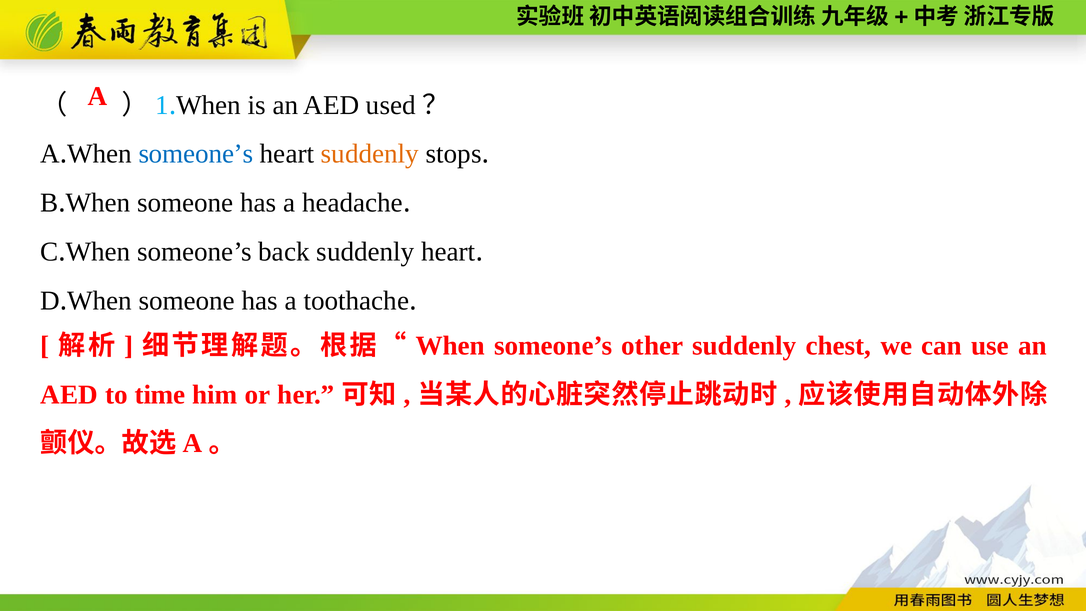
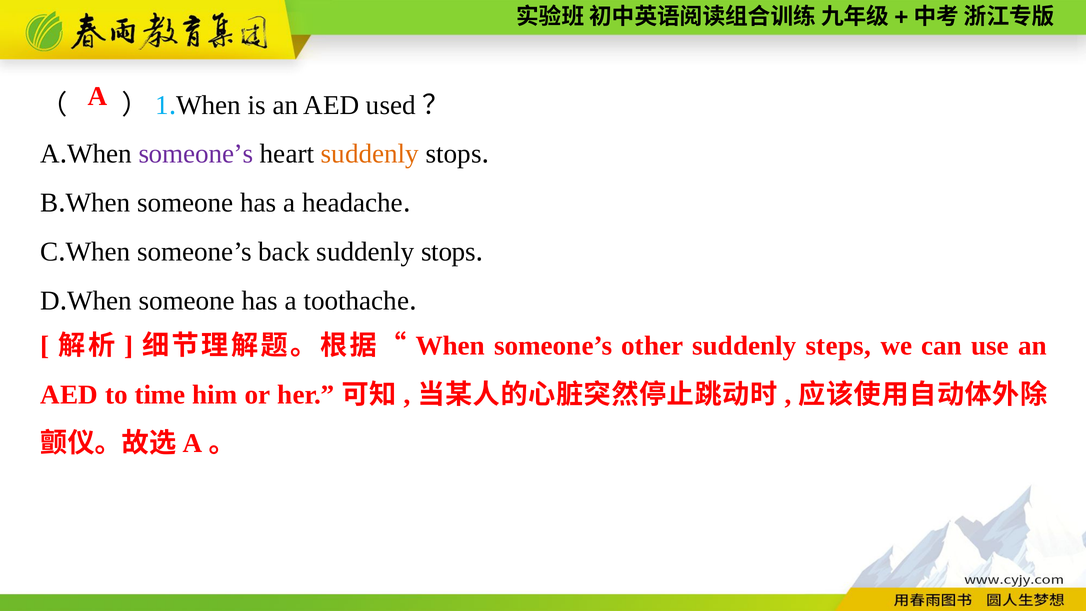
someone’s colour: blue -> purple (196, 154)
back suddenly heart: heart -> stops (448, 252)
chest: chest -> steps (838, 346)
